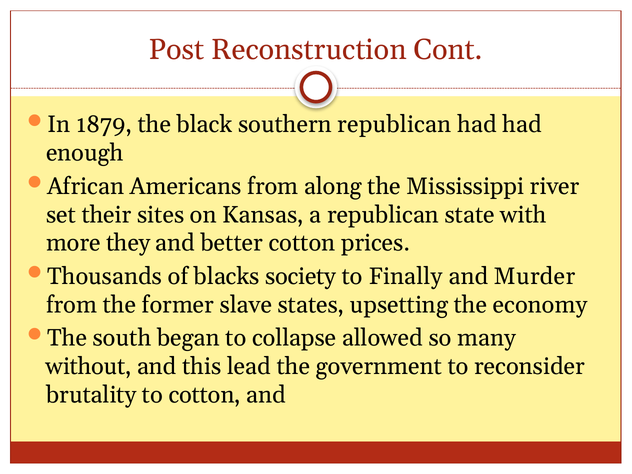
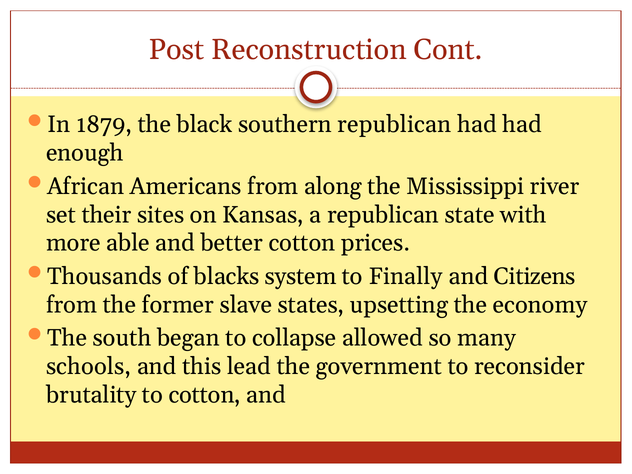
they: they -> able (128, 243)
society: society -> system (301, 276)
Murder: Murder -> Citizens (535, 276)
without: without -> schools (89, 367)
